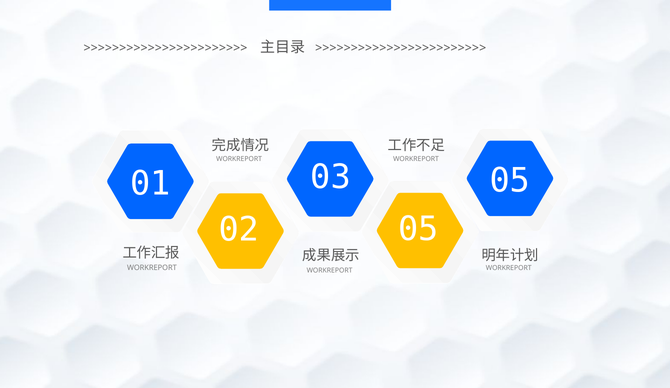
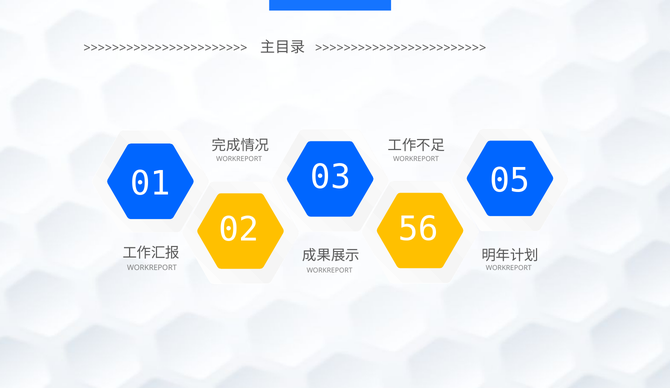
02 05: 05 -> 56 (418, 229)
